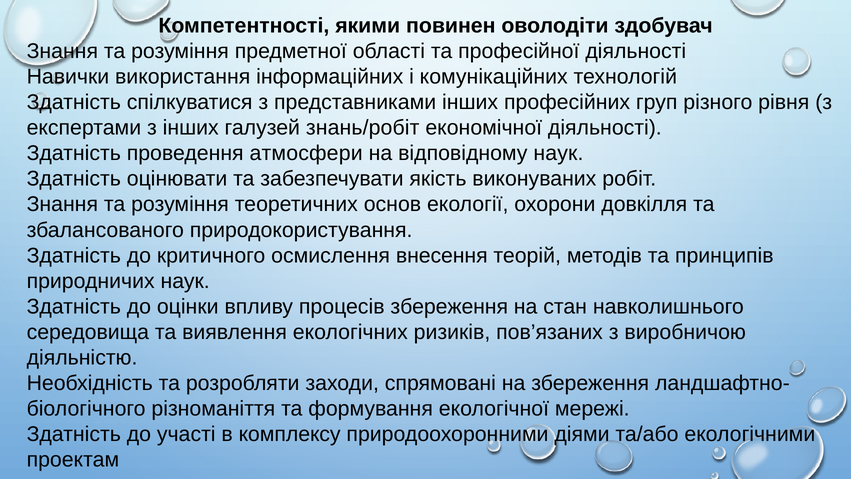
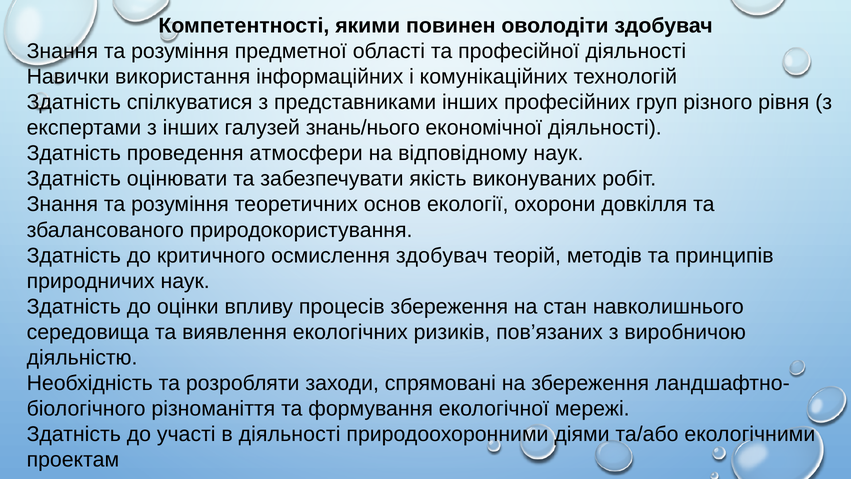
знань/робіт: знань/робіт -> знань/нього (363, 128)
осмислення внесення: внесення -> здобувач (442, 255)
в комплексу: комплексу -> діяльності (290, 434)
